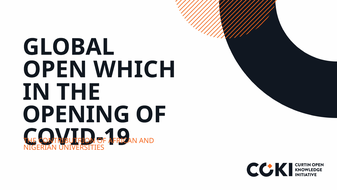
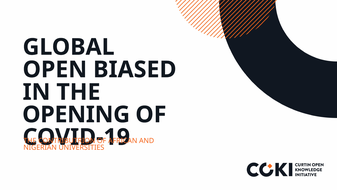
WHICH: WHICH -> BIASED (135, 69)
